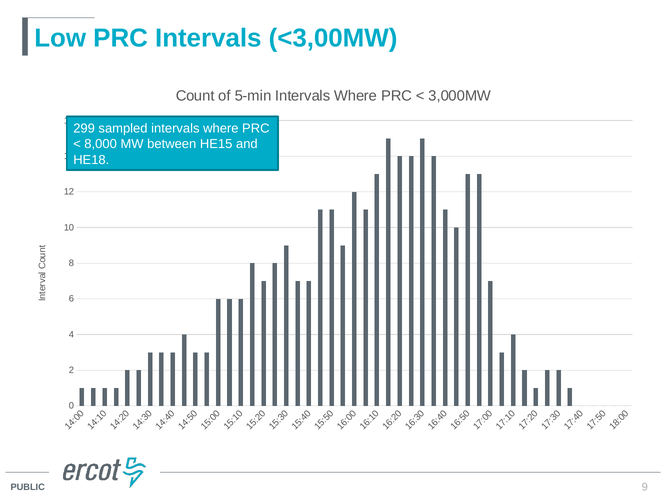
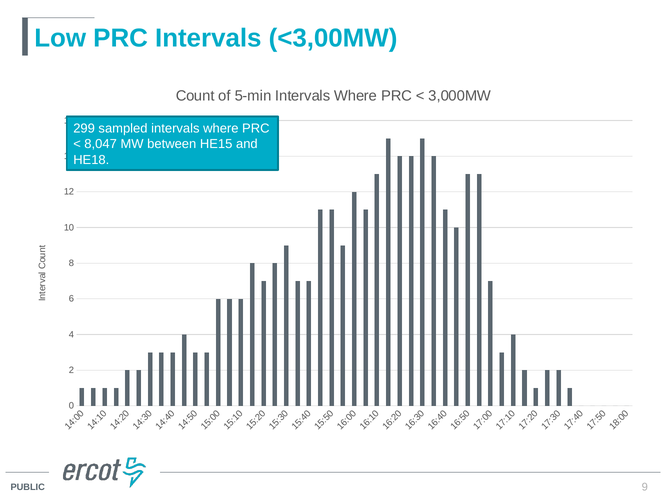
8,000: 8,000 -> 8,047 (101, 144)
